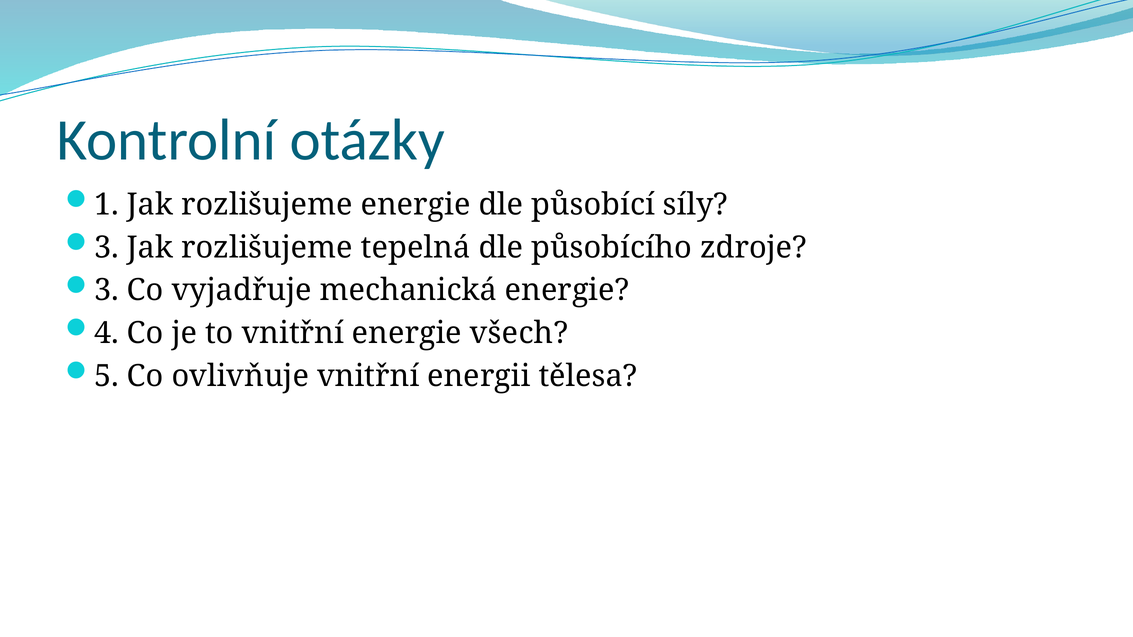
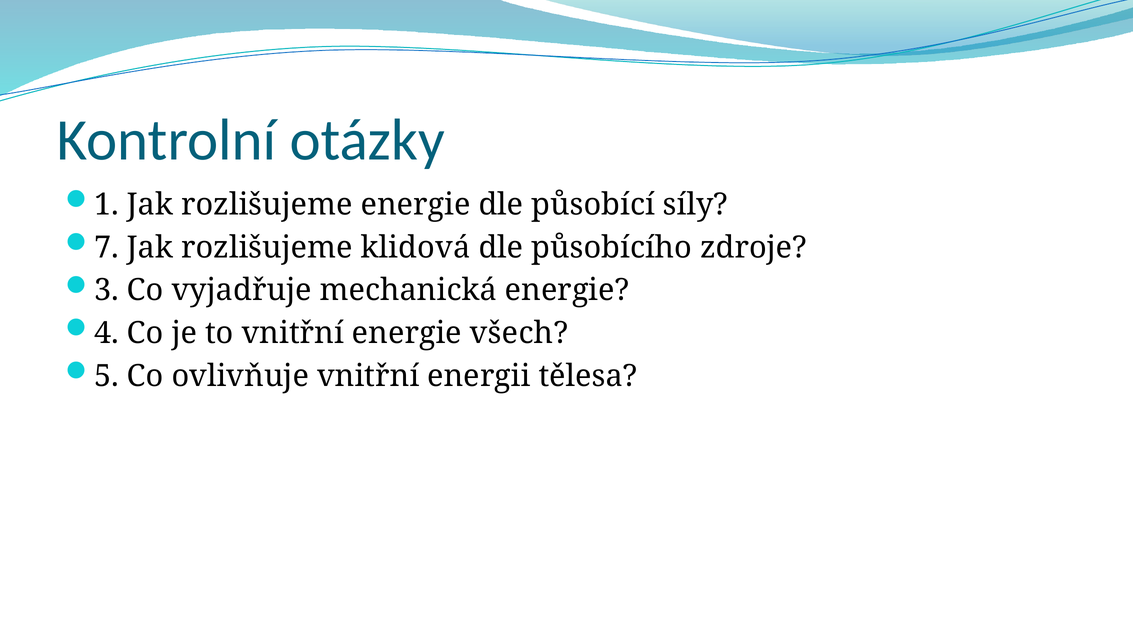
3: 3 -> 7 (107, 248)
tepelná: tepelná -> klidová (416, 248)
